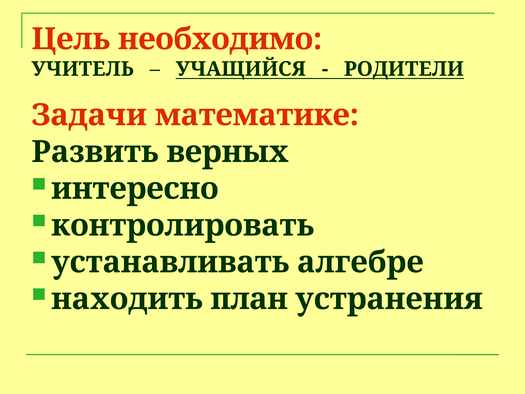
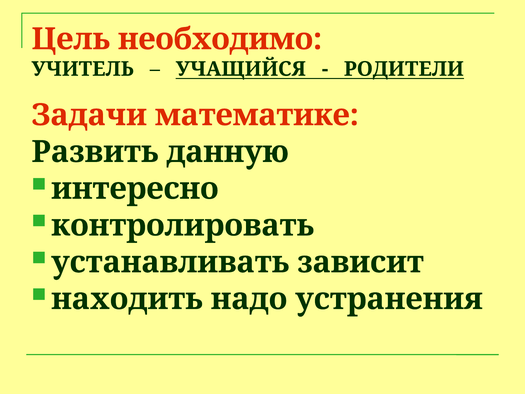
верных: верных -> данную (228, 152)
алгебре: алгебре -> зависит (361, 262)
план: план -> надо (249, 299)
